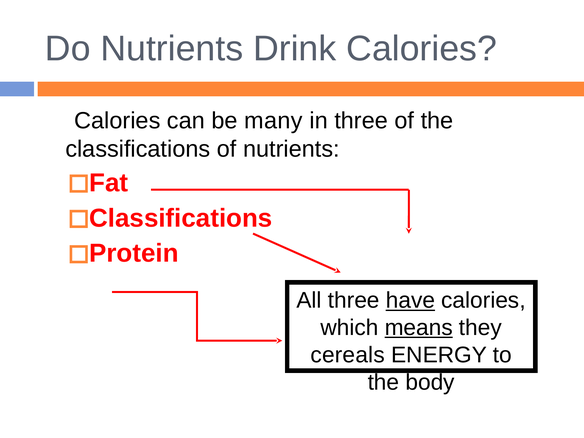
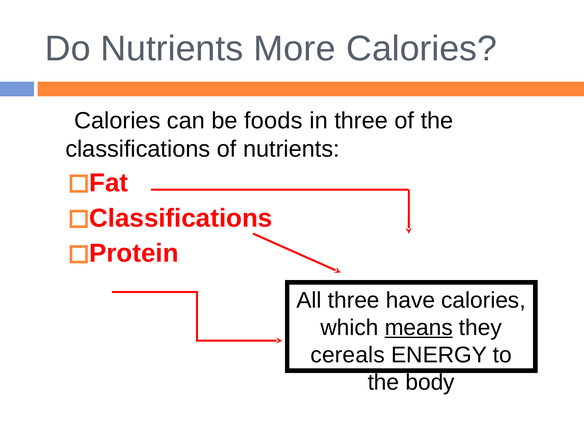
Drink: Drink -> More (295, 49)
many: many -> foods (273, 121)
have underline: present -> none (410, 300)
